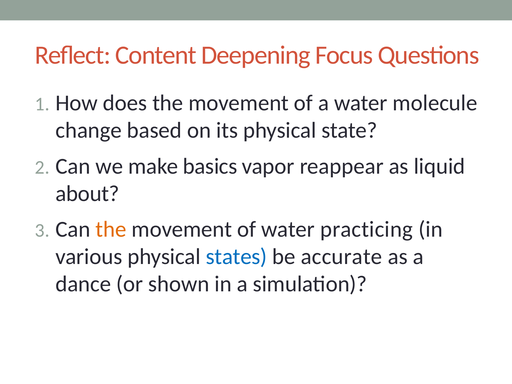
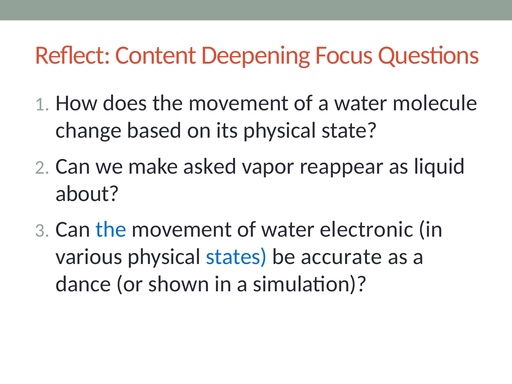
basics: basics -> asked (210, 166)
the colour: orange -> blue (111, 229)
practicing: practicing -> electronic (367, 229)
